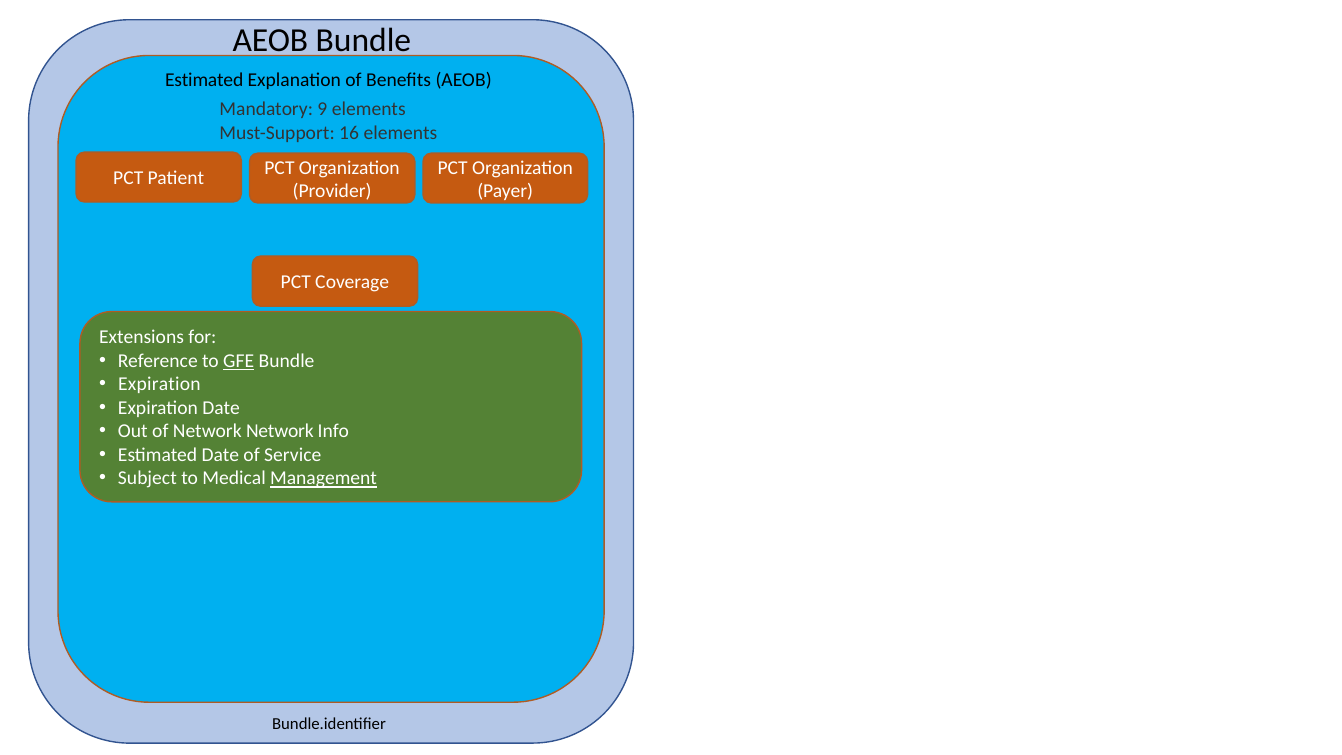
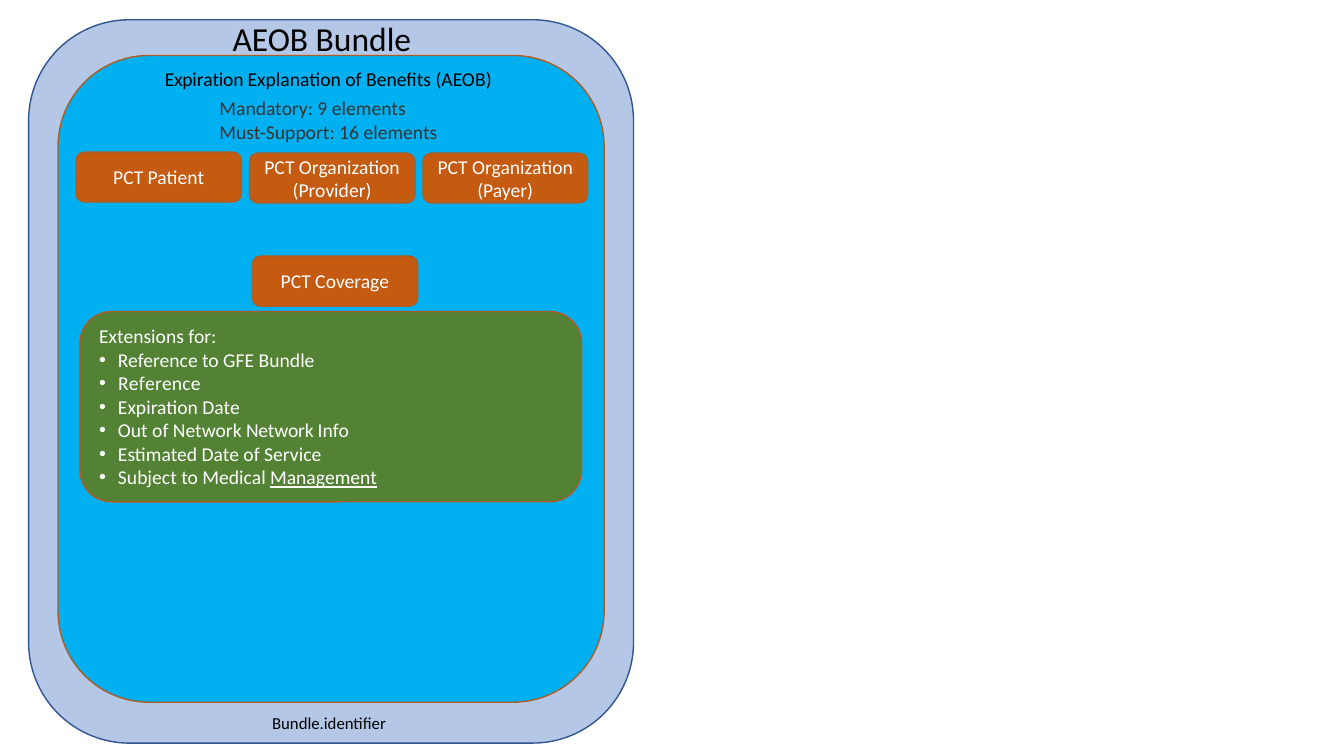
Estimated: Estimated -> Expiration (204, 80)
GFE underline: present -> none (239, 361)
Expiration: Expiration -> Reference (159, 384)
